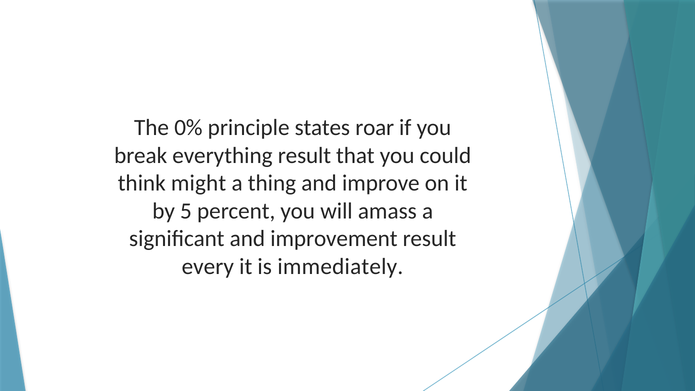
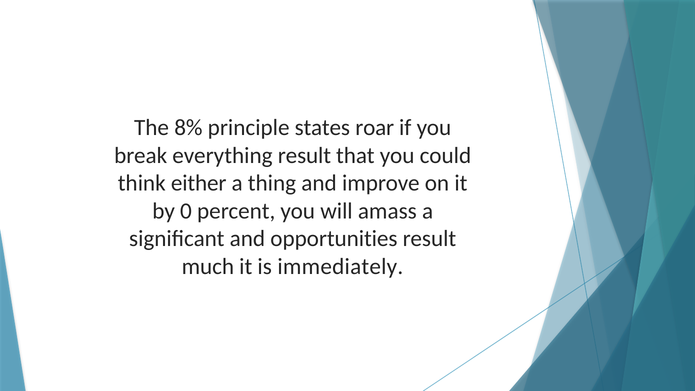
0%: 0% -> 8% (188, 128)
might: might -> either (199, 183)
5: 5 -> 0 (186, 211)
improvement: improvement -> opportunities (334, 239)
every: every -> much (208, 267)
